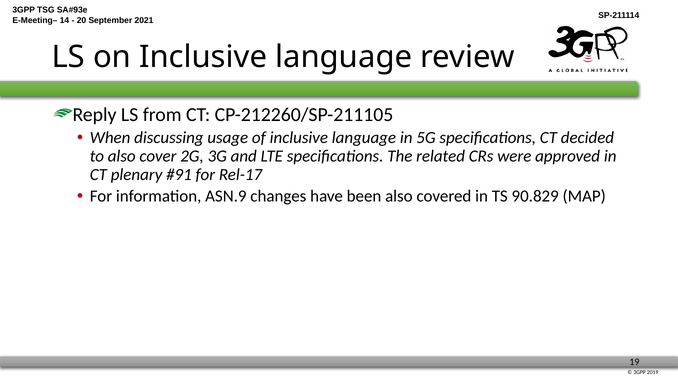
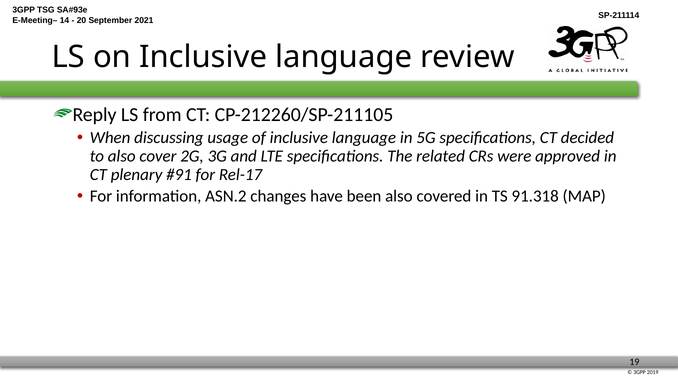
ASN.9: ASN.9 -> ASN.2 (226, 196)
90.829: 90.829 -> 91.318 (535, 196)
